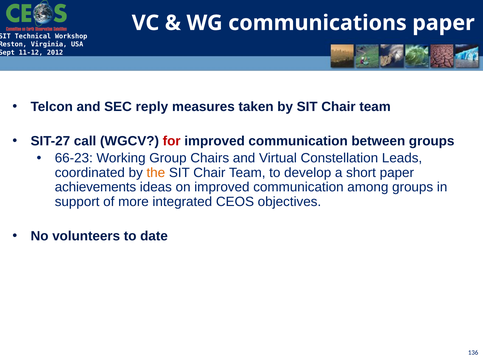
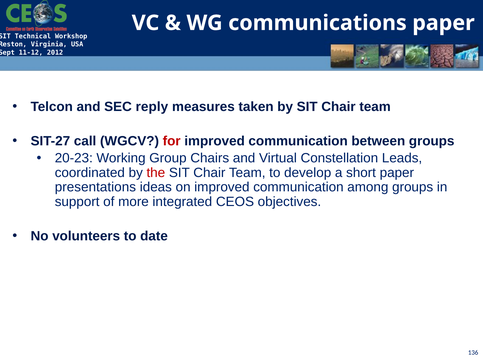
66-23: 66-23 -> 20-23 (74, 158)
the colour: orange -> red (156, 173)
achievements: achievements -> presentations (95, 187)
